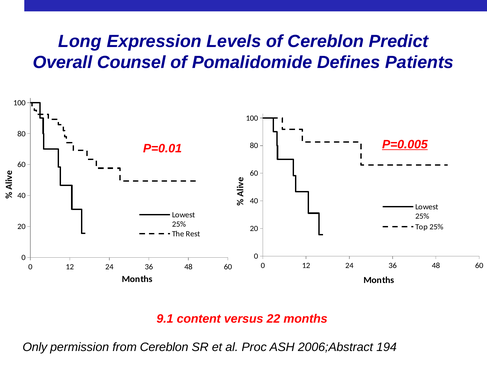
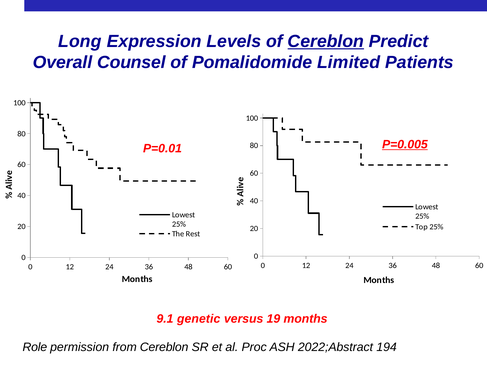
Cereblon underline: none -> present (326, 41)
Defines: Defines -> Limited (349, 62)
content: content -> genetic (199, 319)
22: 22 -> 19 (273, 319)
Only: Only -> Role (35, 347)
2006;Abstract: 2006;Abstract -> 2022;Abstract (336, 347)
